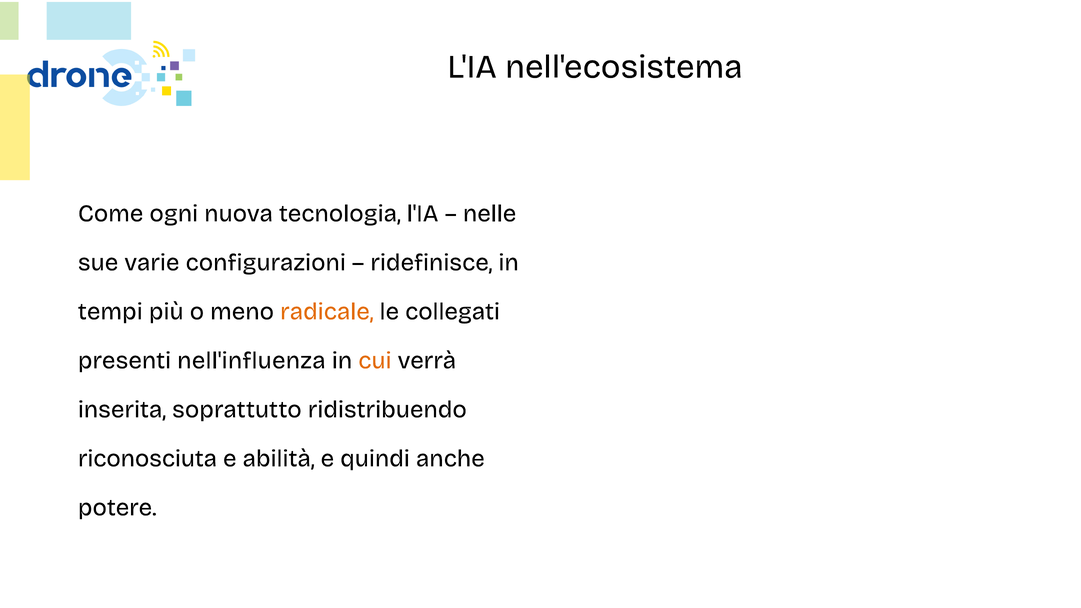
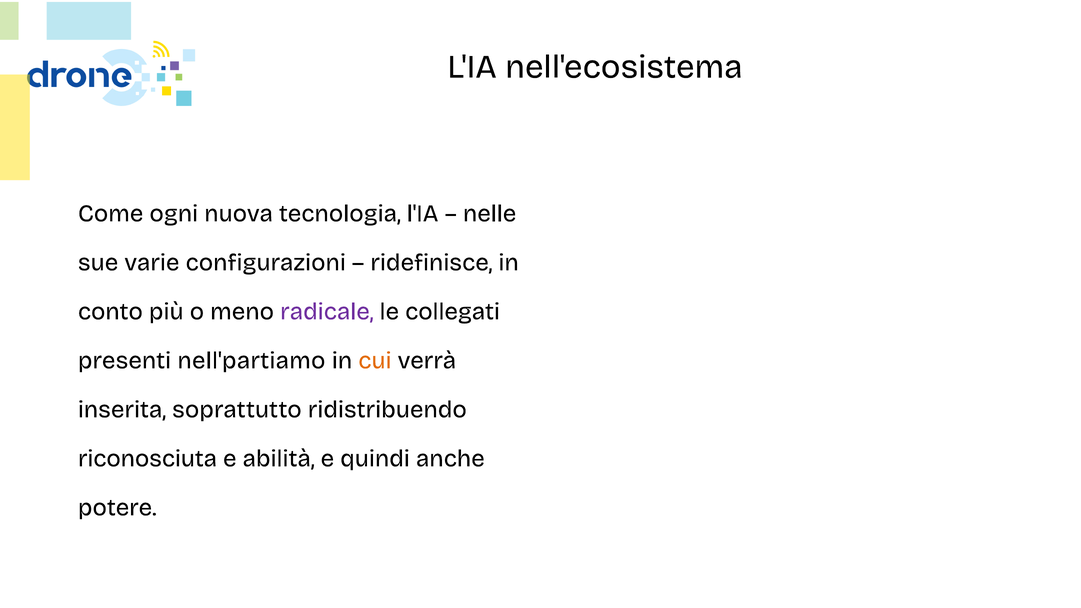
tempi: tempi -> conto (110, 311)
radicale colour: orange -> purple (327, 311)
nell'influenza: nell'influenza -> nell'partiamo (251, 360)
